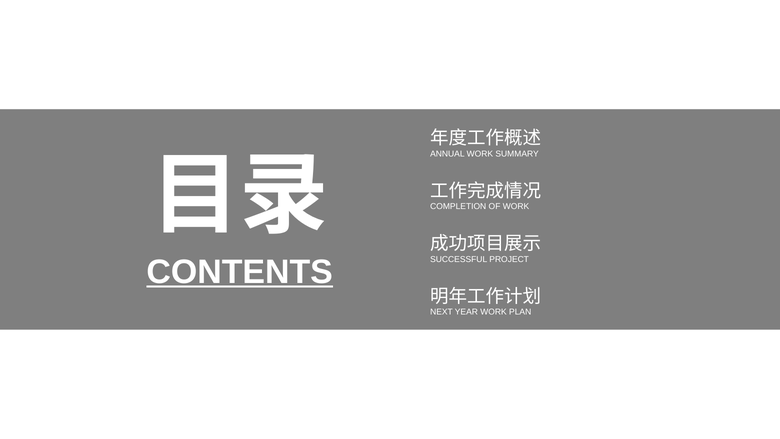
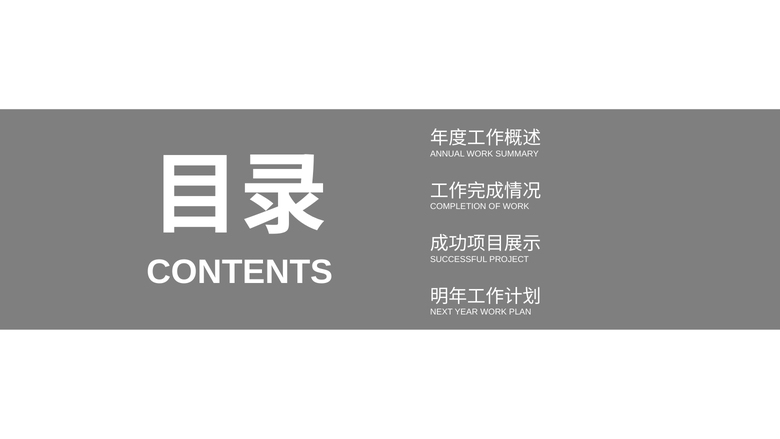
CONTENTS underline: present -> none (240, 272)
